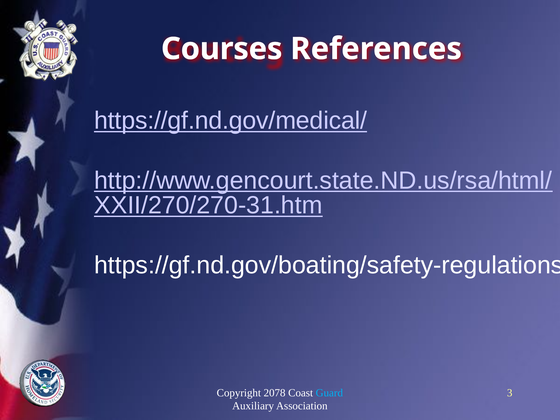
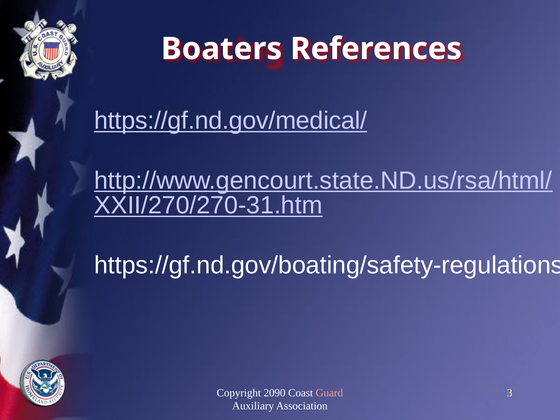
Courses: Courses -> Boaters (221, 49)
2078: 2078 -> 2090 (275, 393)
Guard colour: light blue -> pink (329, 393)
